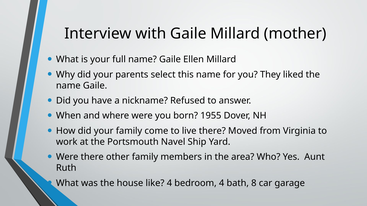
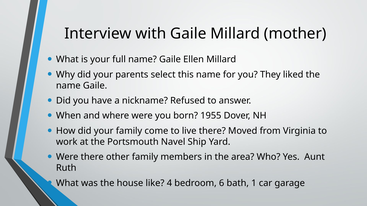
bedroom 4: 4 -> 6 (222, 183)
8: 8 -> 1 (254, 183)
